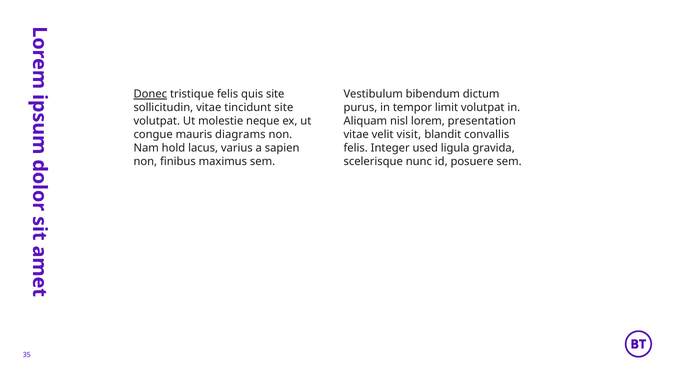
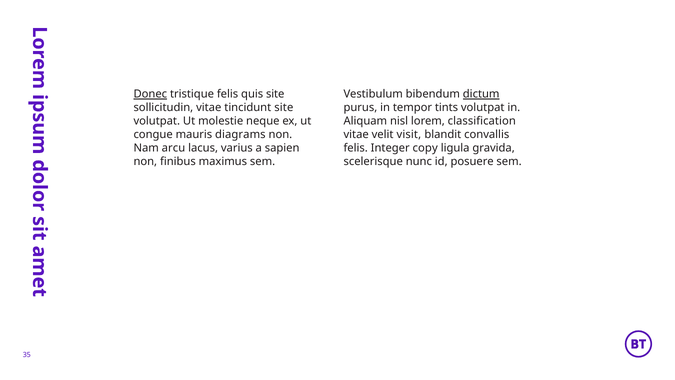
dictum underline: none -> present (481, 94)
limit: limit -> tints (447, 108)
presentation: presentation -> classification (482, 121)
hold: hold -> arcu (173, 148)
used: used -> copy (425, 148)
